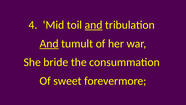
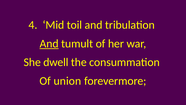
and underline: present -> none (94, 25)
bride: bride -> dwell (56, 62)
sweet: sweet -> union (67, 81)
